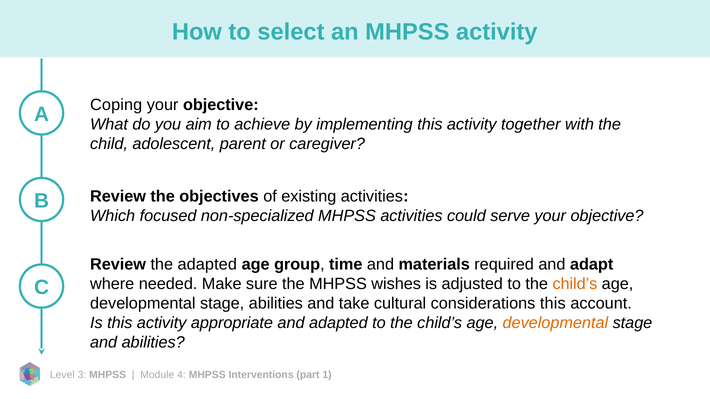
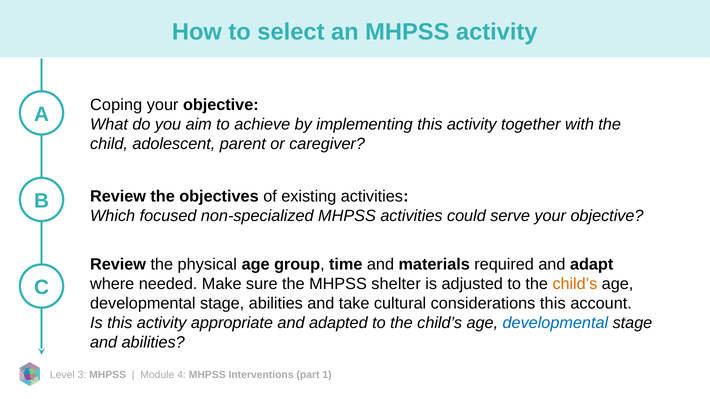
the adapted: adapted -> physical (207, 265)
wishes: wishes -> shelter (396, 284)
developmental colour: orange -> blue (555, 323)
